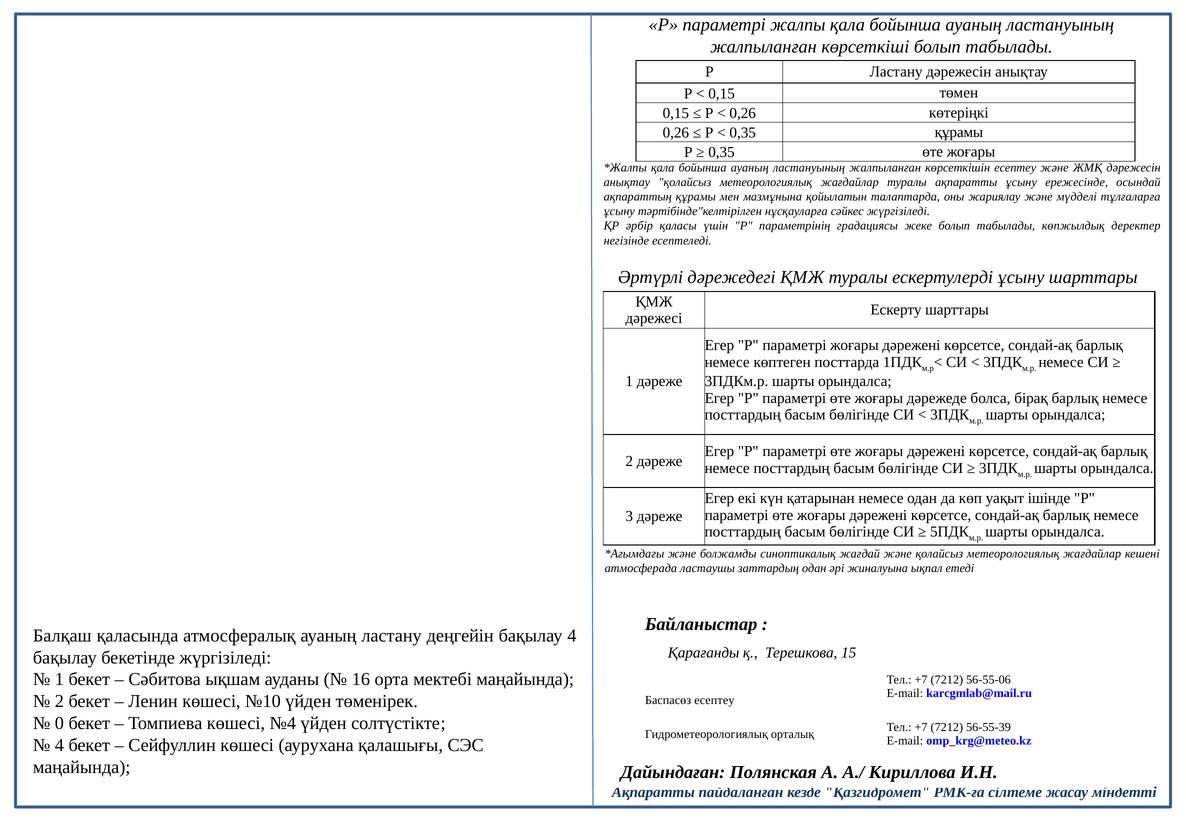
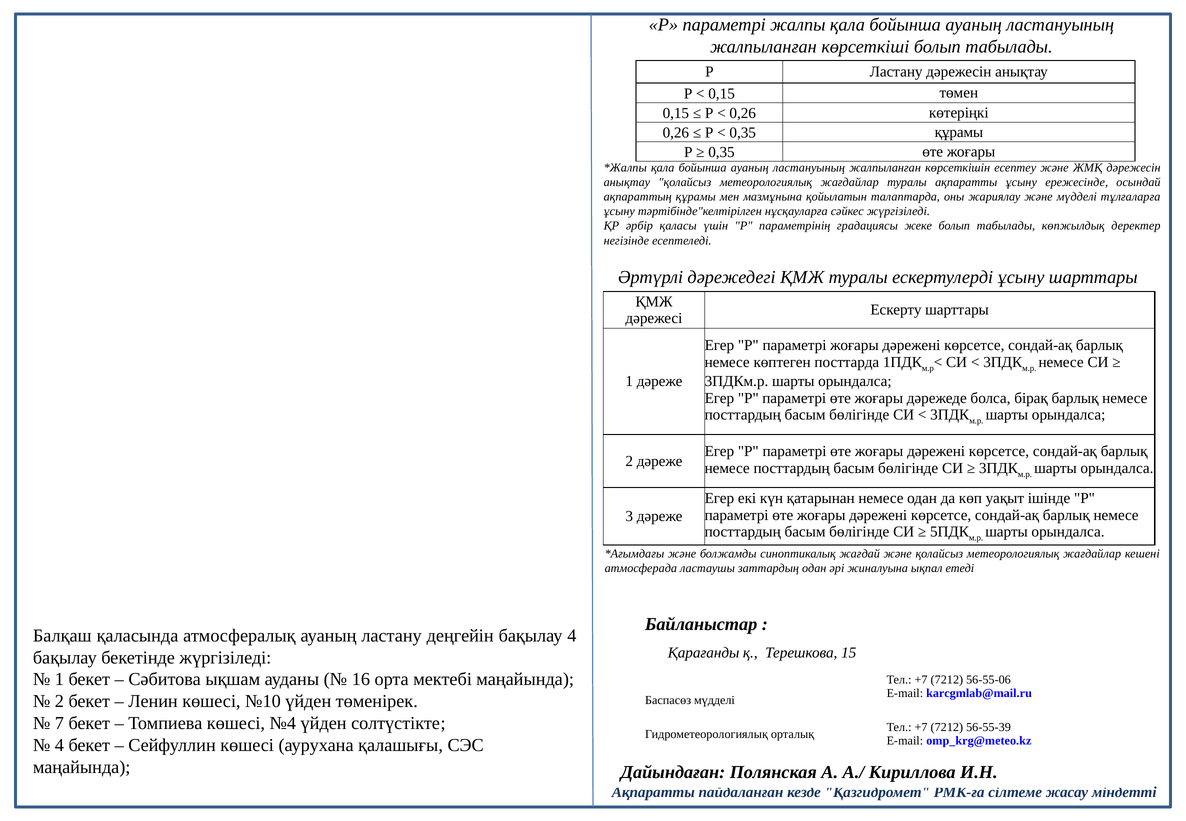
Баспасөз есептеу: есептеу -> мүдделі (714, 700)
0: 0 -> 7 (59, 723)
